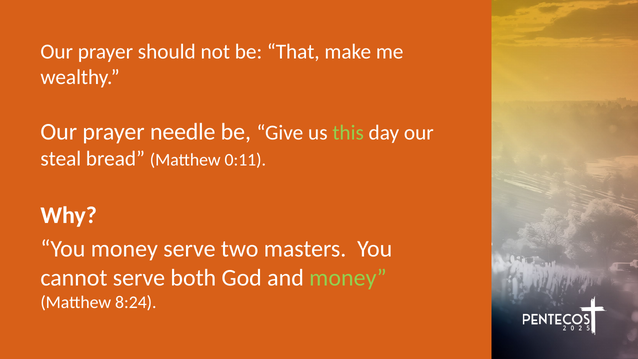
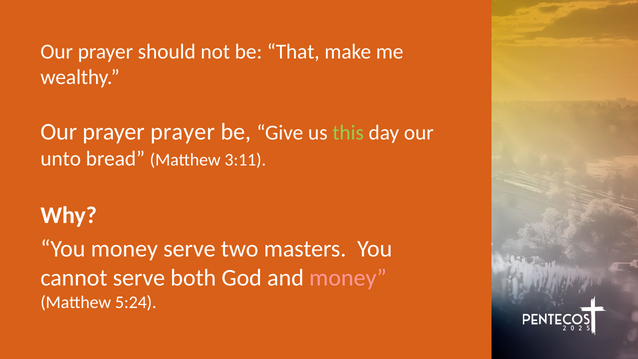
prayer needle: needle -> prayer (183, 132)
steal: steal -> unto (61, 159)
0:11: 0:11 -> 3:11 (245, 160)
money colour: light green -> pink (348, 278)
8:24: 8:24 -> 5:24 (136, 302)
